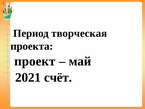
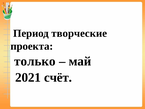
творческая: творческая -> творческие (79, 33)
проект: проект -> только (35, 61)
